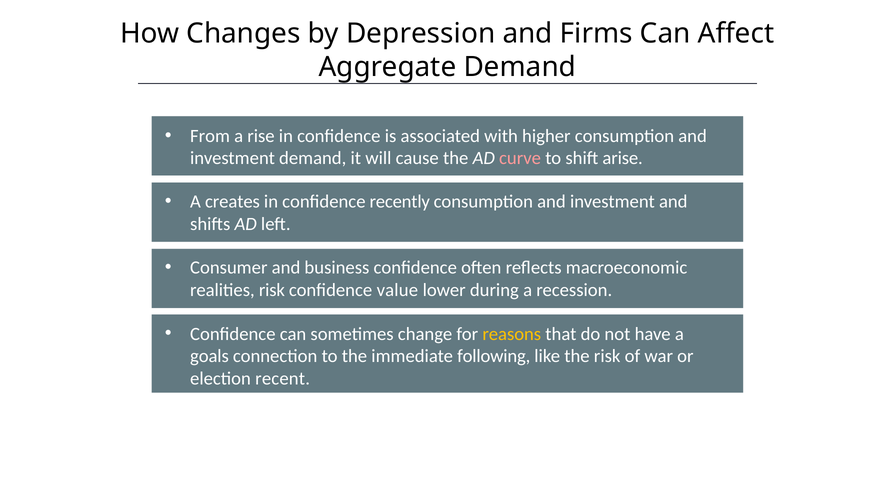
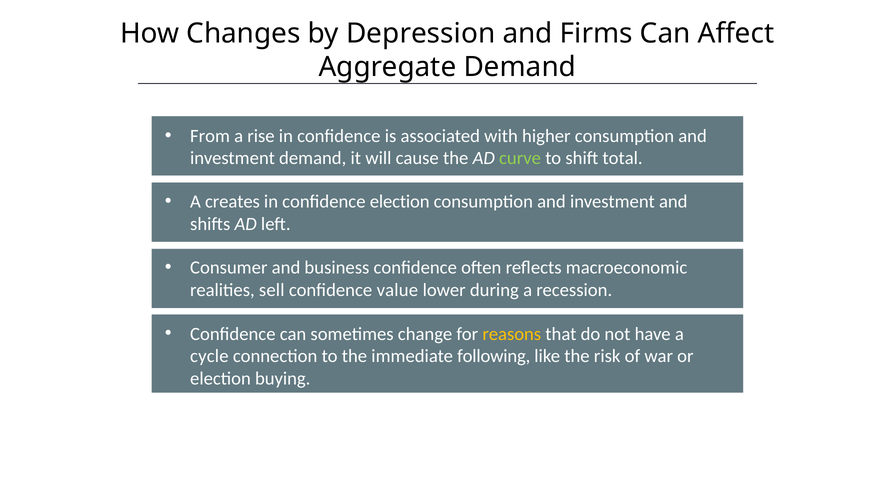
curve colour: pink -> light green (520, 158)
arise: arise -> total (623, 158)
confidence recently: recently -> election (400, 201)
realities risk: risk -> sell (272, 290)
goals: goals -> cycle (209, 356)
recent: recent -> buying (283, 378)
